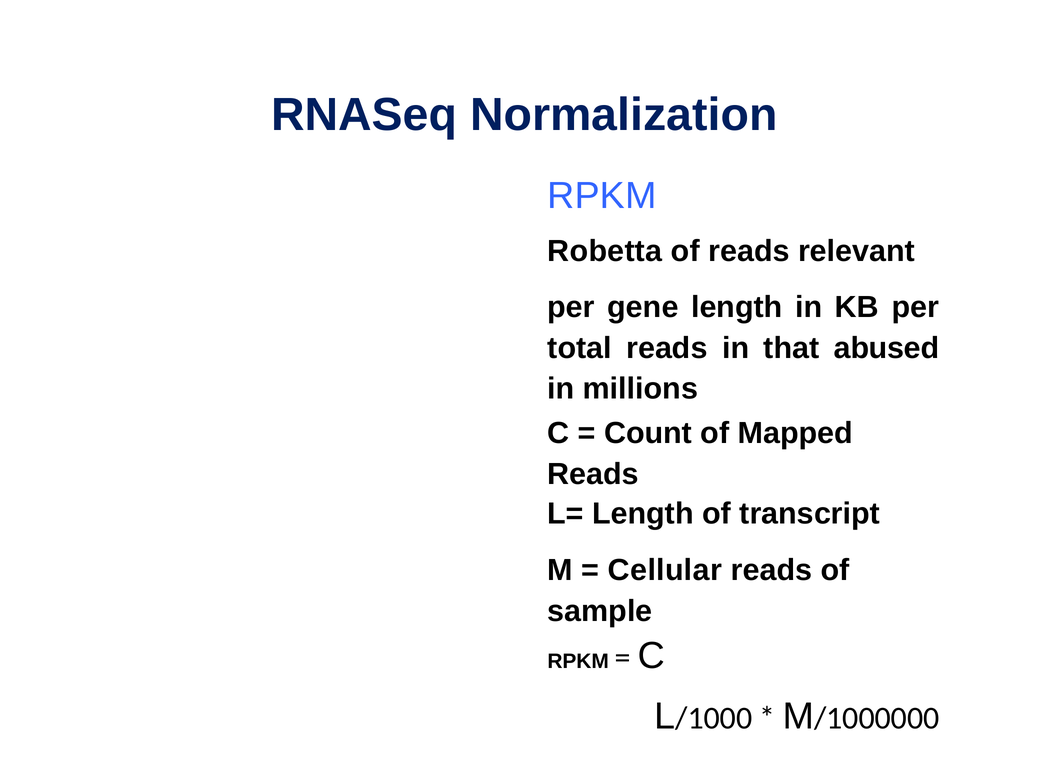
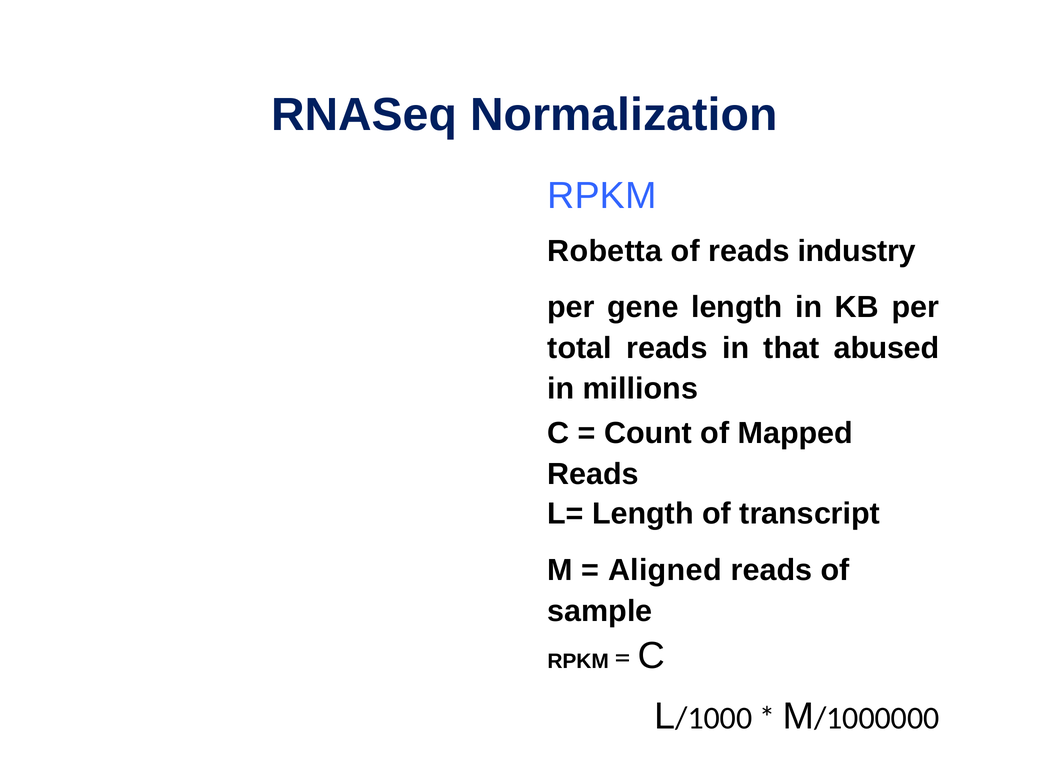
relevant: relevant -> industry (857, 251)
Cellular: Cellular -> Aligned (665, 570)
